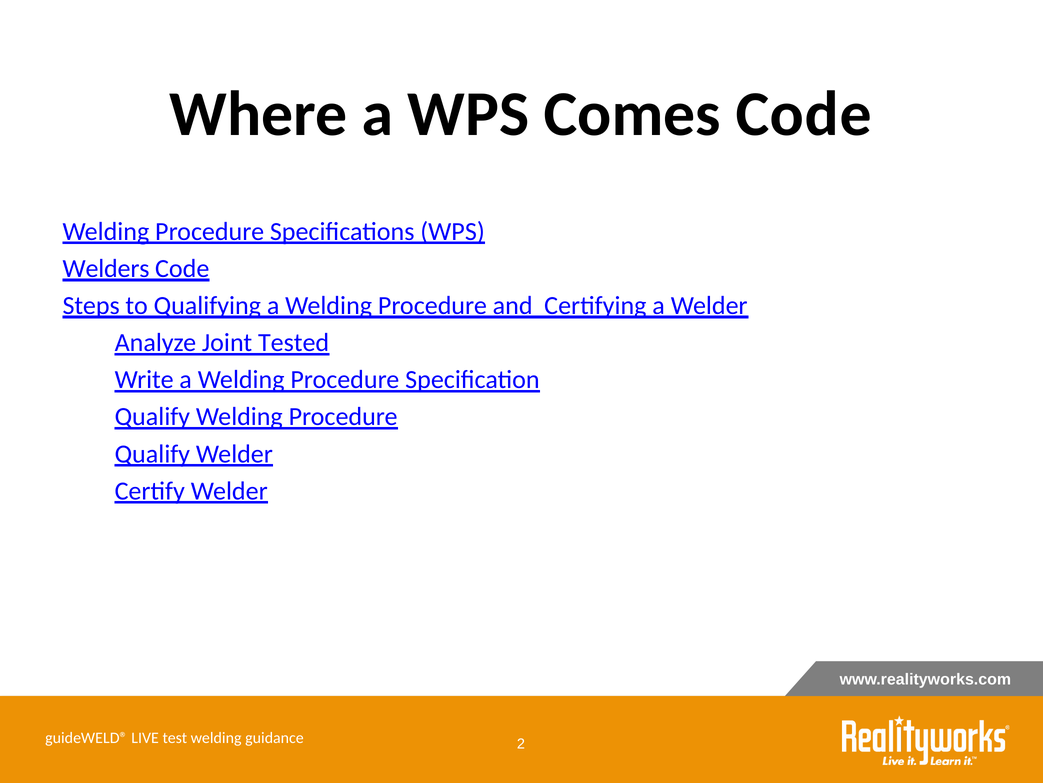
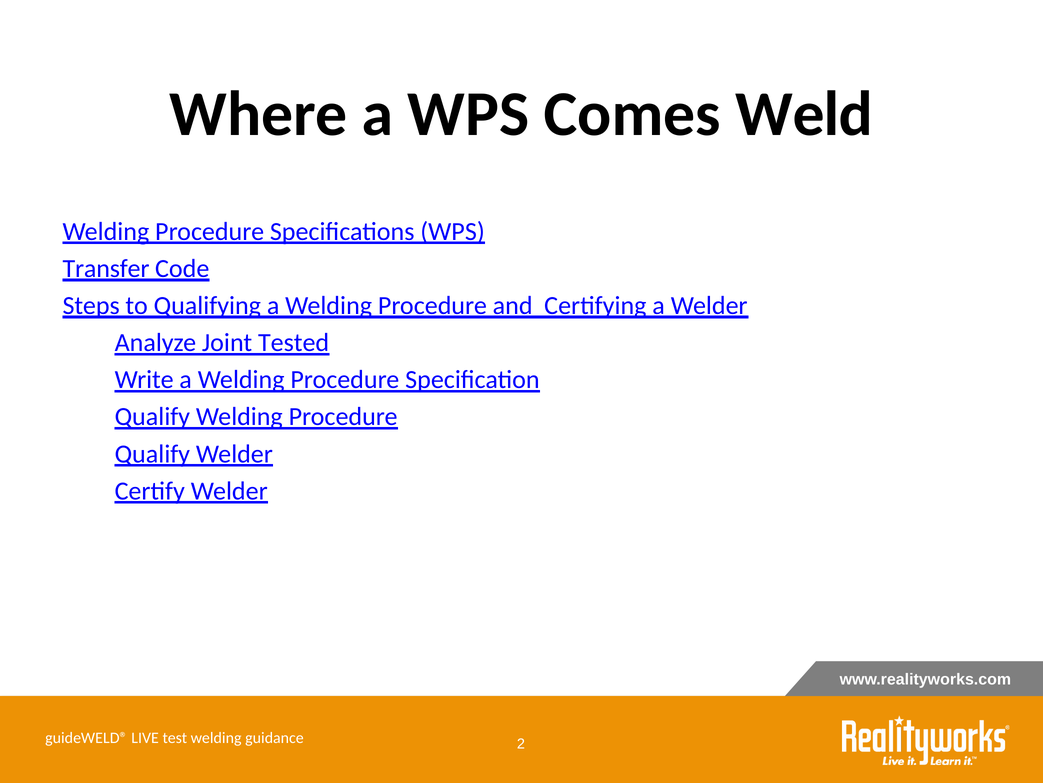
Comes Code: Code -> Weld (804, 114)
Welders: Welders -> Transfer (106, 268)
